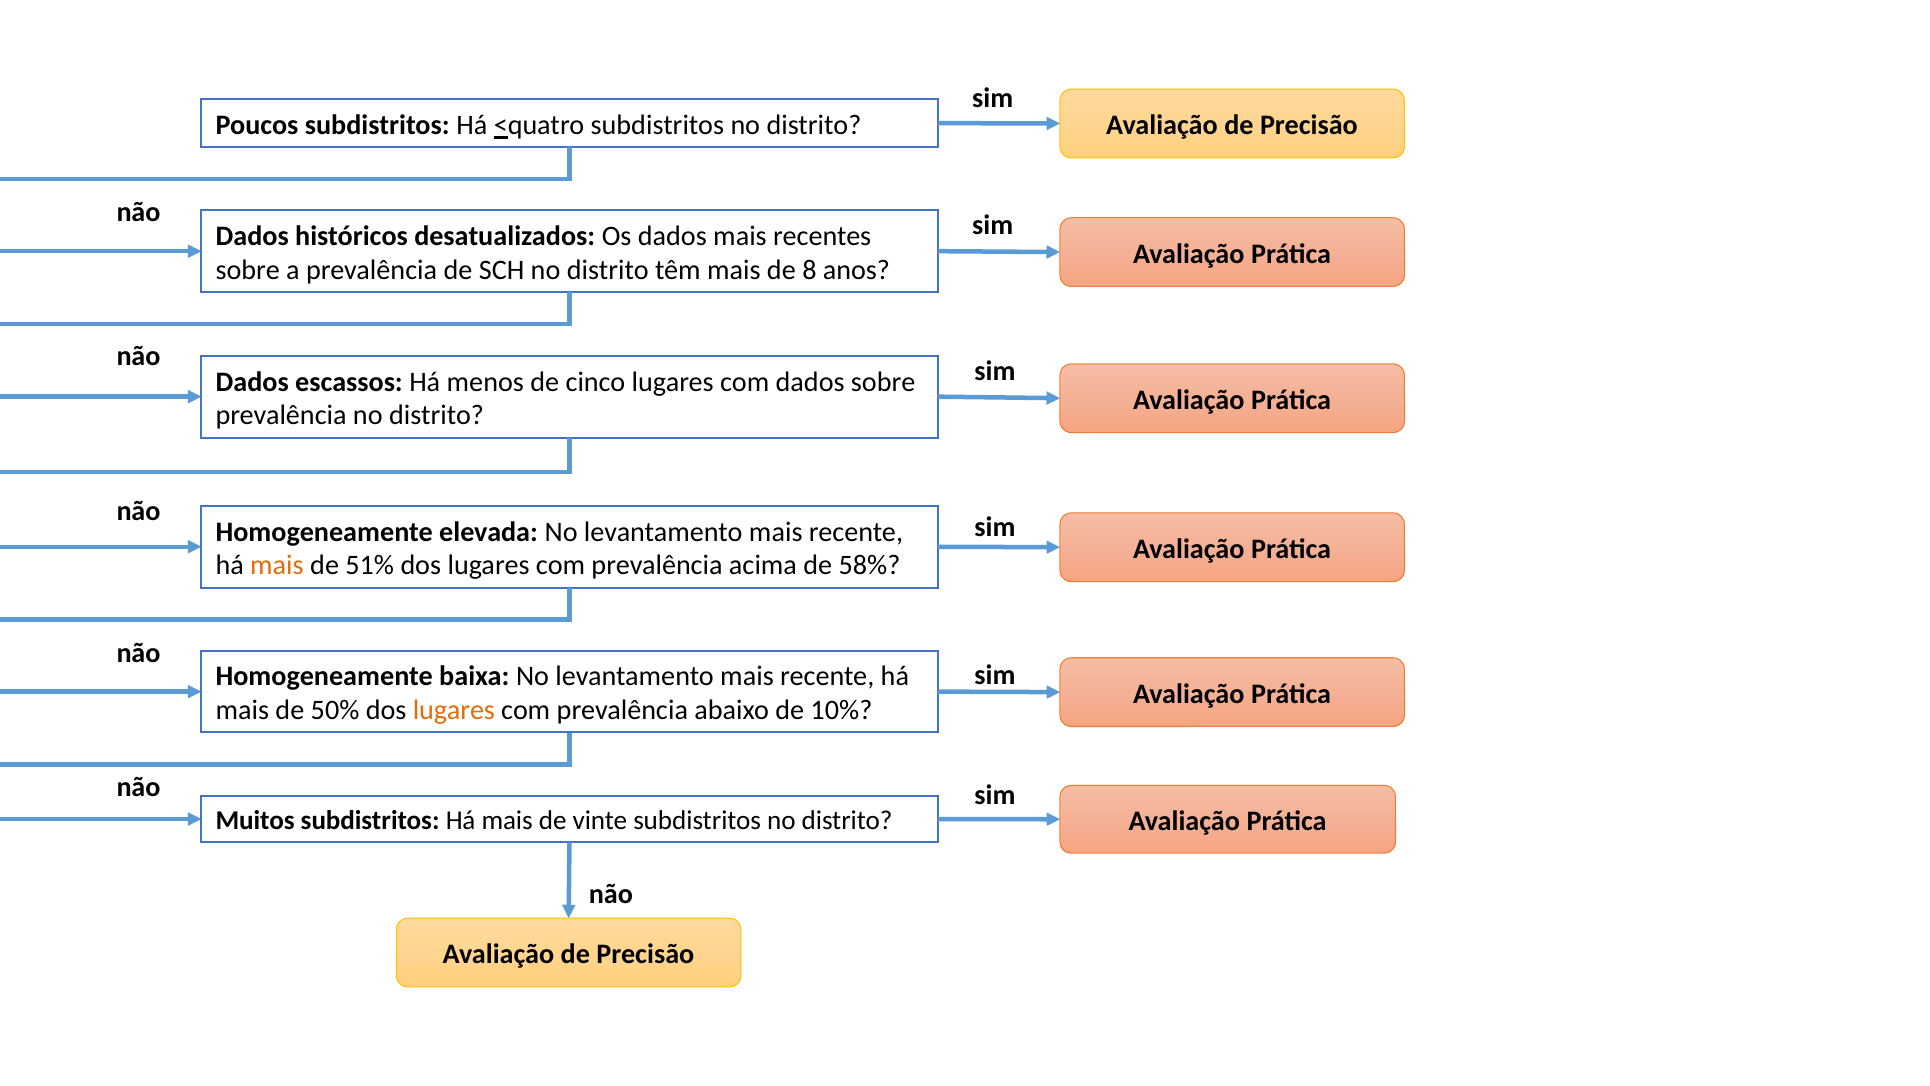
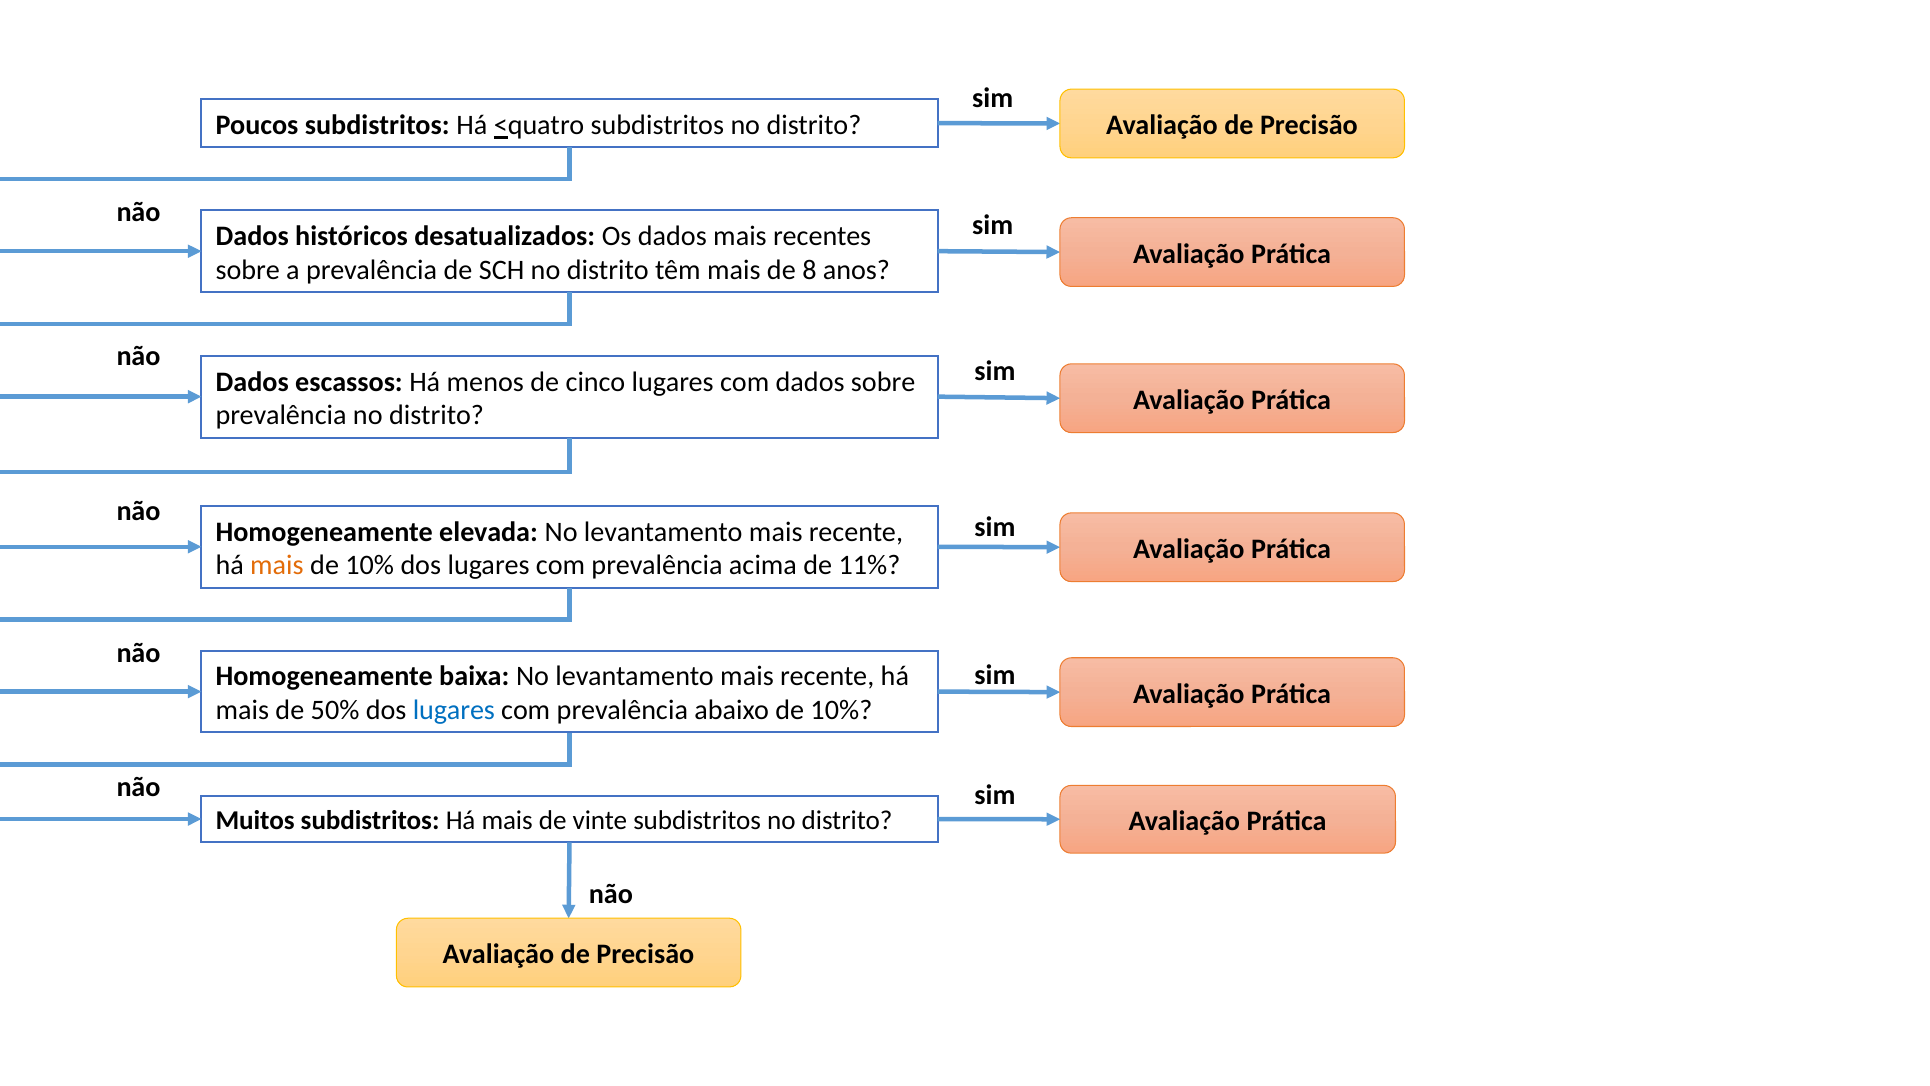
51%: 51% -> 10% (370, 565)
58%: 58% -> 11% (869, 565)
lugares colour: orange -> blue (454, 710)
